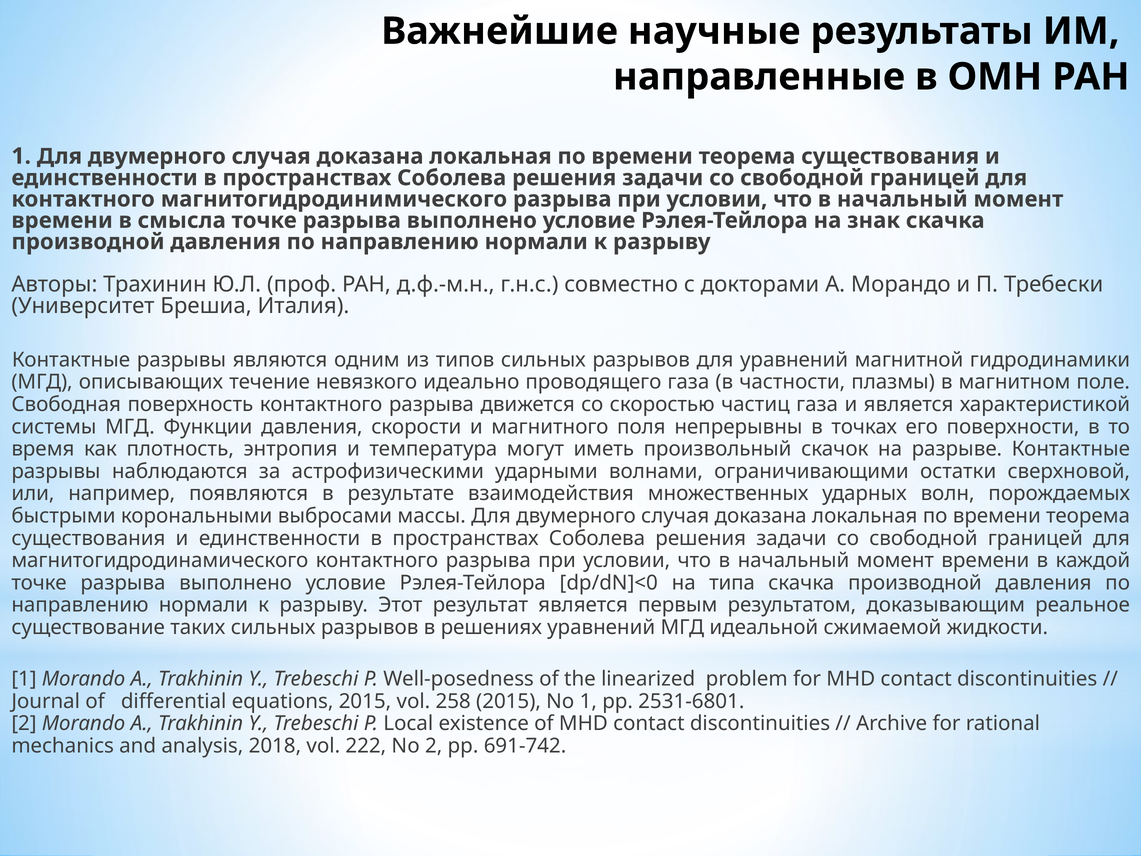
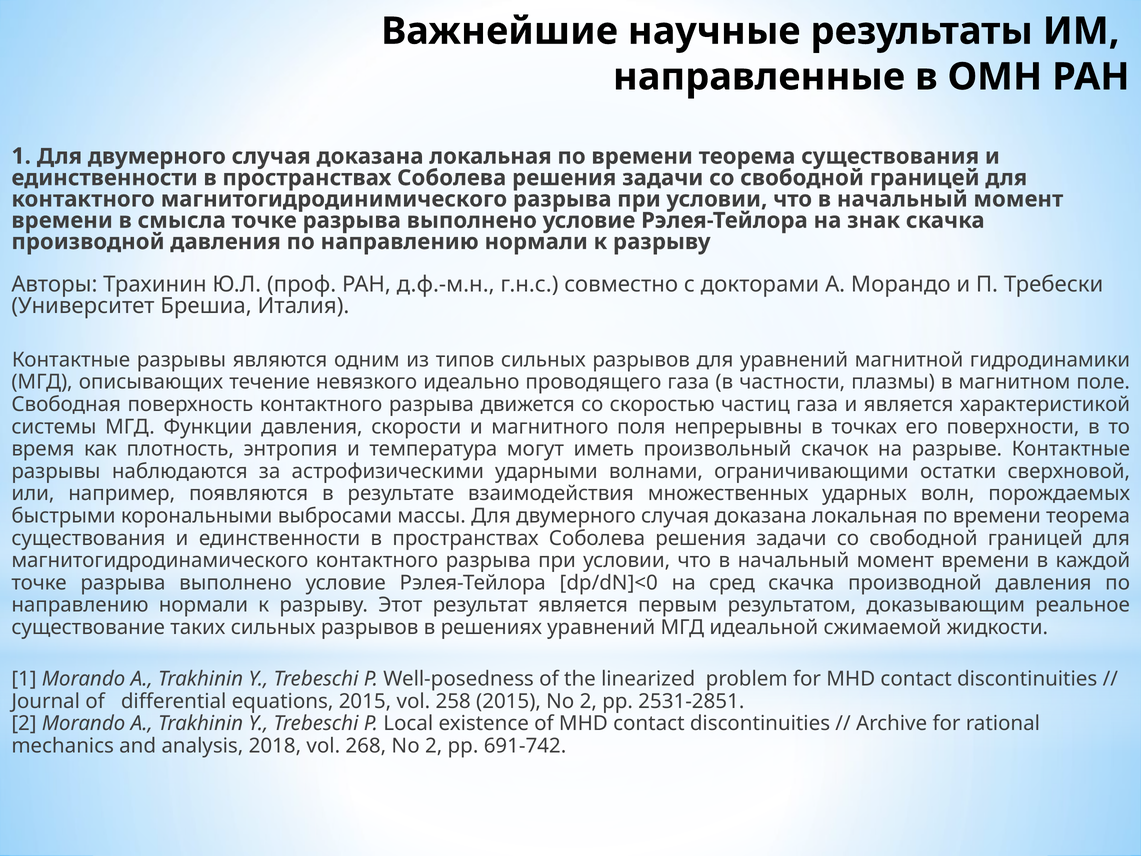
типа: типа -> сред (732, 583)
2015 No 1: 1 -> 2 (588, 701)
2531-6801: 2531-6801 -> 2531-2851 (691, 701)
222: 222 -> 268 (366, 746)
